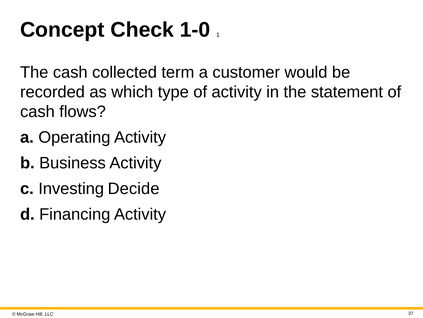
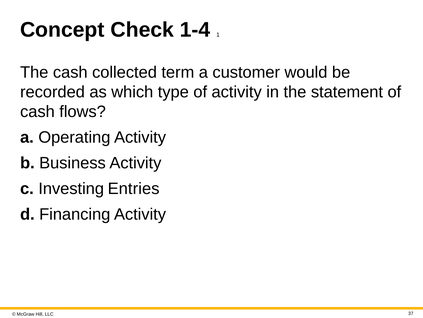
1-0: 1-0 -> 1-4 (195, 30)
Decide: Decide -> Entries (134, 188)
